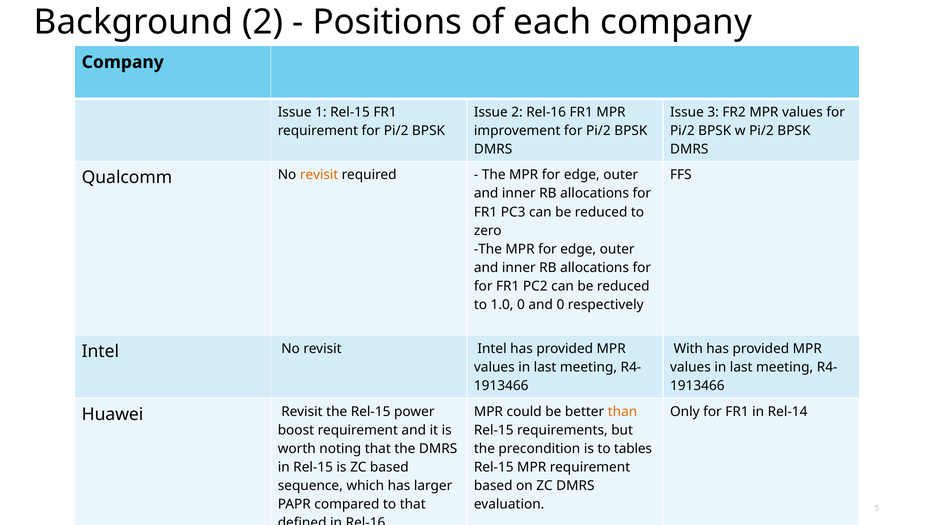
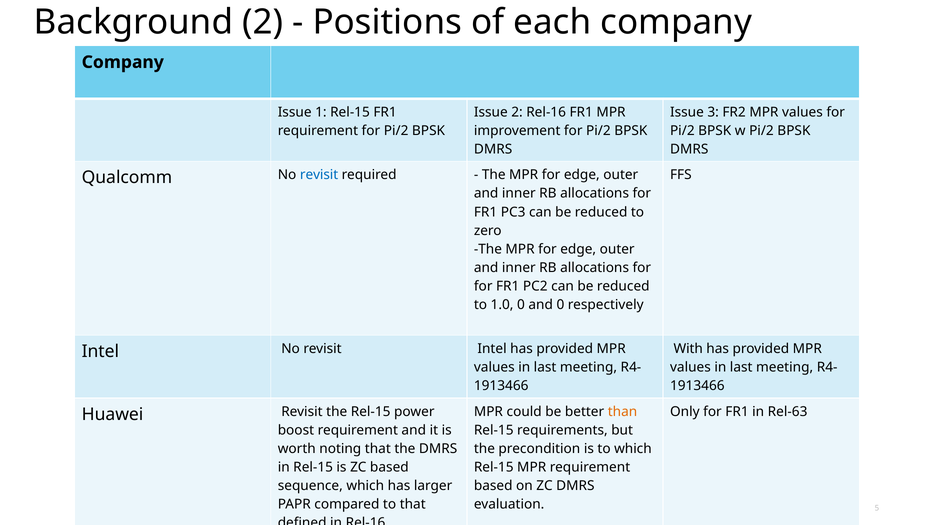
revisit colour: orange -> blue (319, 175)
Rel-14: Rel-14 -> Rel-63 (788, 412)
to tables: tables -> which (633, 449)
